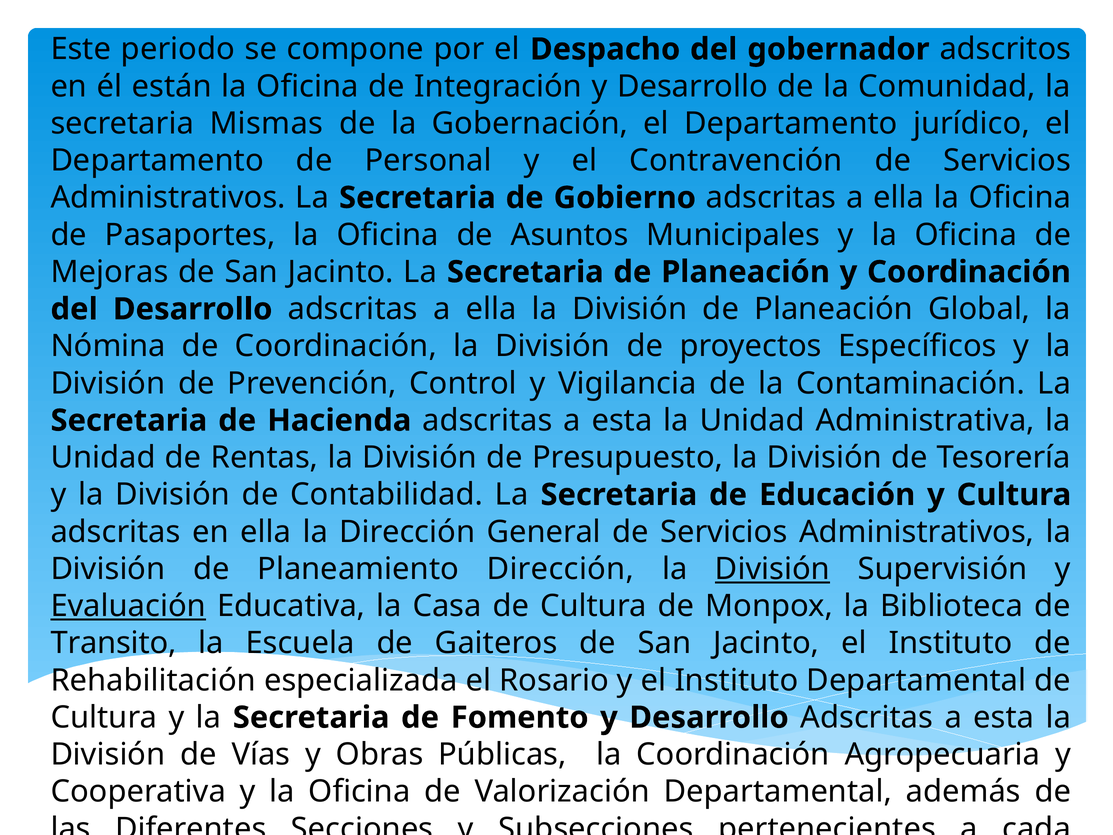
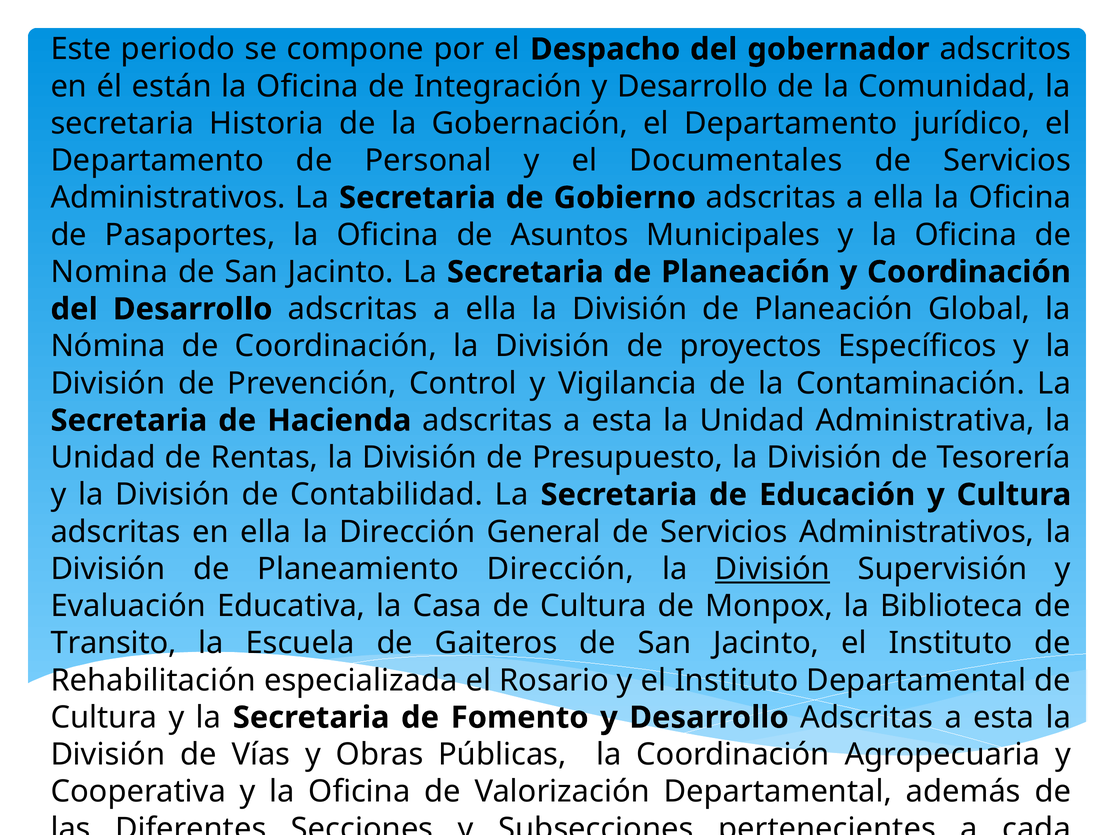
Mismas: Mismas -> Historia (266, 123)
Contravención: Contravención -> Documentales (736, 161)
Mejoras: Mejoras -> Nomina (109, 272)
Evaluación underline: present -> none (128, 606)
